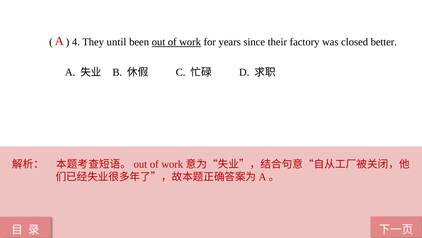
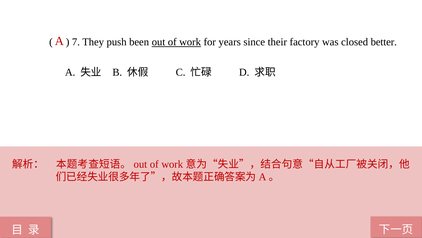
4: 4 -> 7 (76, 42)
until: until -> push (117, 42)
